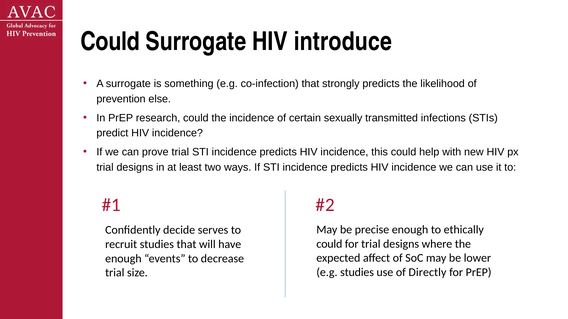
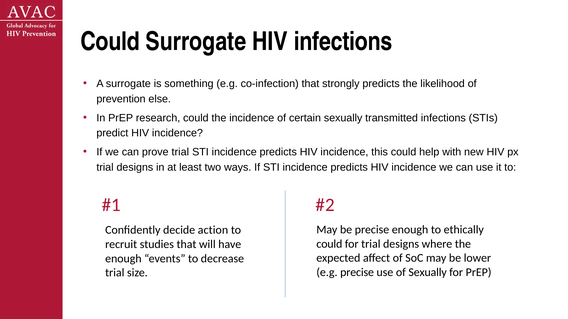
HIV introduce: introduce -> infections (343, 42)
serves: serves -> action (213, 230)
e.g studies: studies -> precise (357, 273)
of Directly: Directly -> Sexually (428, 273)
